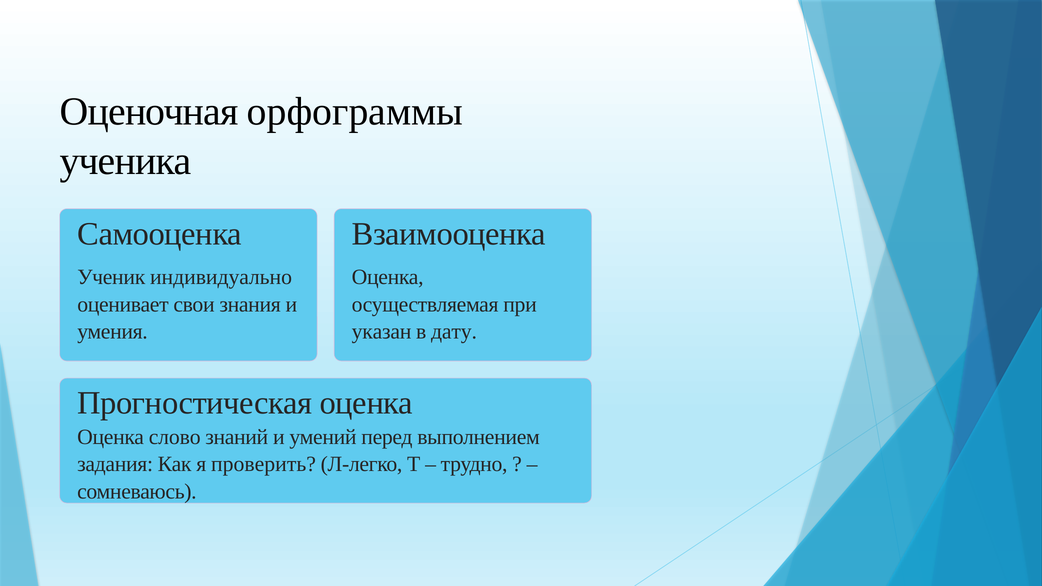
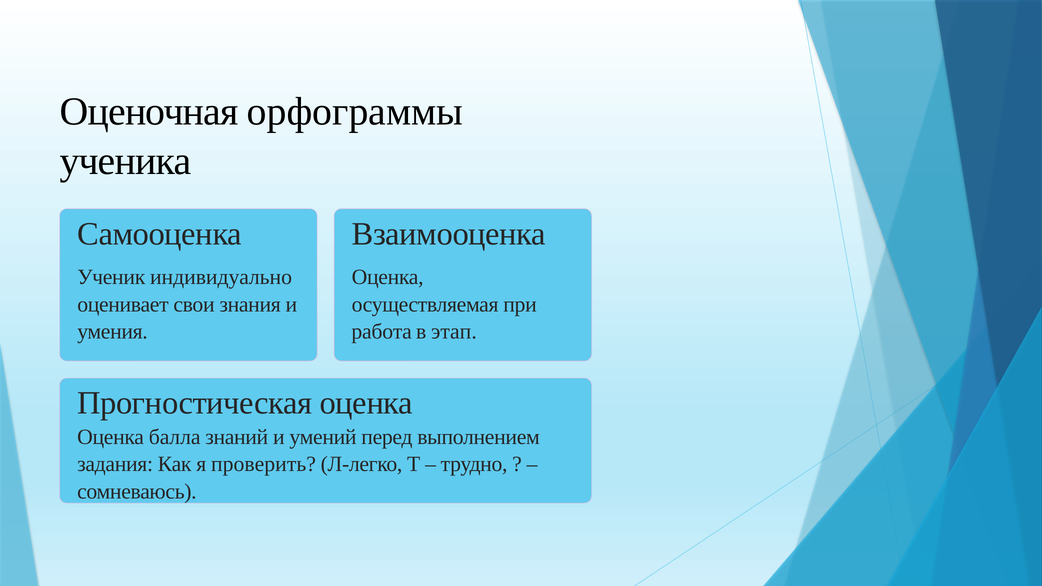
указан: указан -> работа (382, 332)
дату: дату -> этап (454, 332)
слово: слово -> балла (175, 437)
